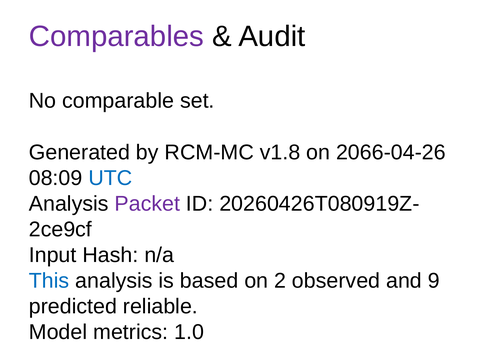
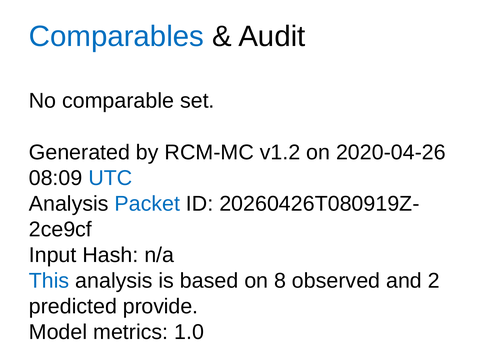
Comparables colour: purple -> blue (116, 37)
v1.8: v1.8 -> v1.2 (280, 153)
2066-04-26: 2066-04-26 -> 2020-04-26 (391, 153)
Packet colour: purple -> blue (147, 204)
2: 2 -> 8 (280, 281)
9: 9 -> 2 (434, 281)
reliable: reliable -> provide (160, 307)
